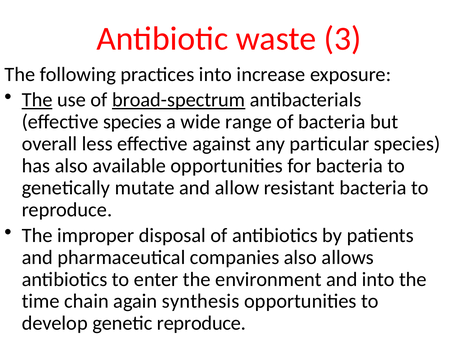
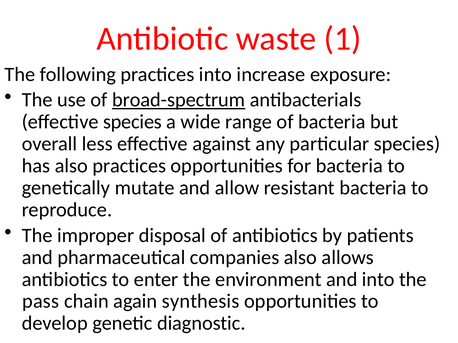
3: 3 -> 1 (343, 39)
The underline: present -> none (37, 100)
also available: available -> practices (129, 166)
time: time -> pass (41, 302)
genetic reproduce: reproduce -> diagnostic (201, 324)
